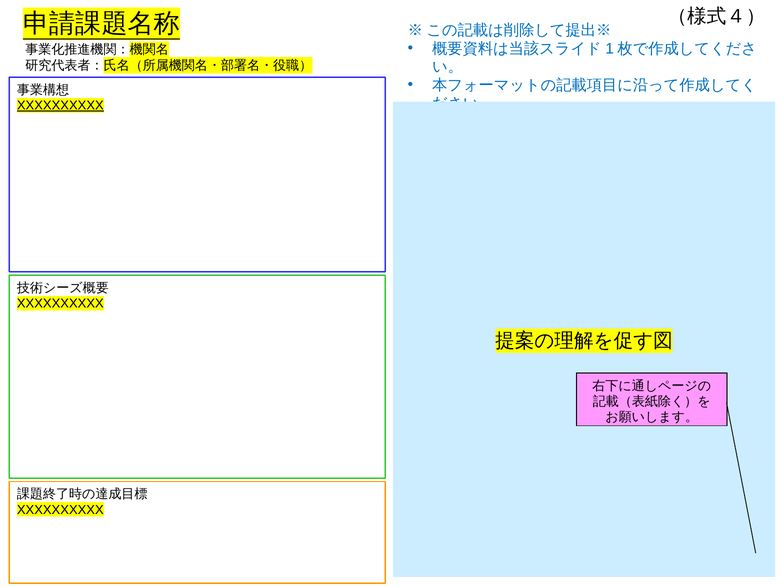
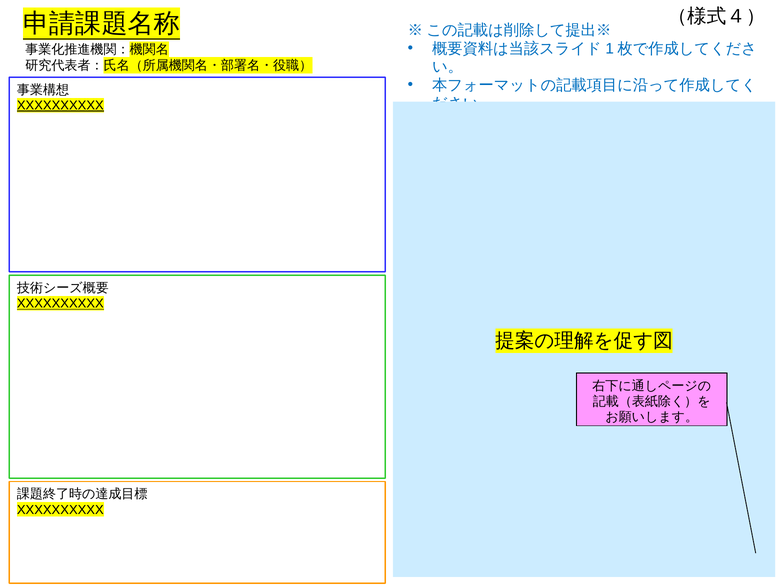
XXXXXXXXXX underline: none -> present (60, 304)
